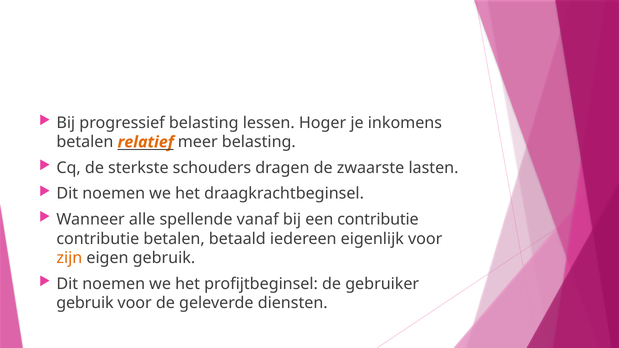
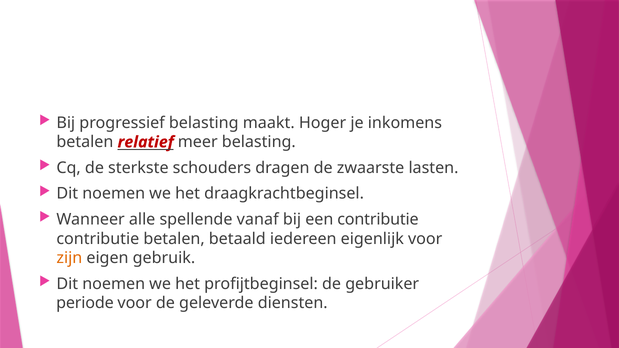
lessen: lessen -> maakt (269, 123)
relatief colour: orange -> red (146, 142)
gebruik: gebruik -> periode (85, 303)
